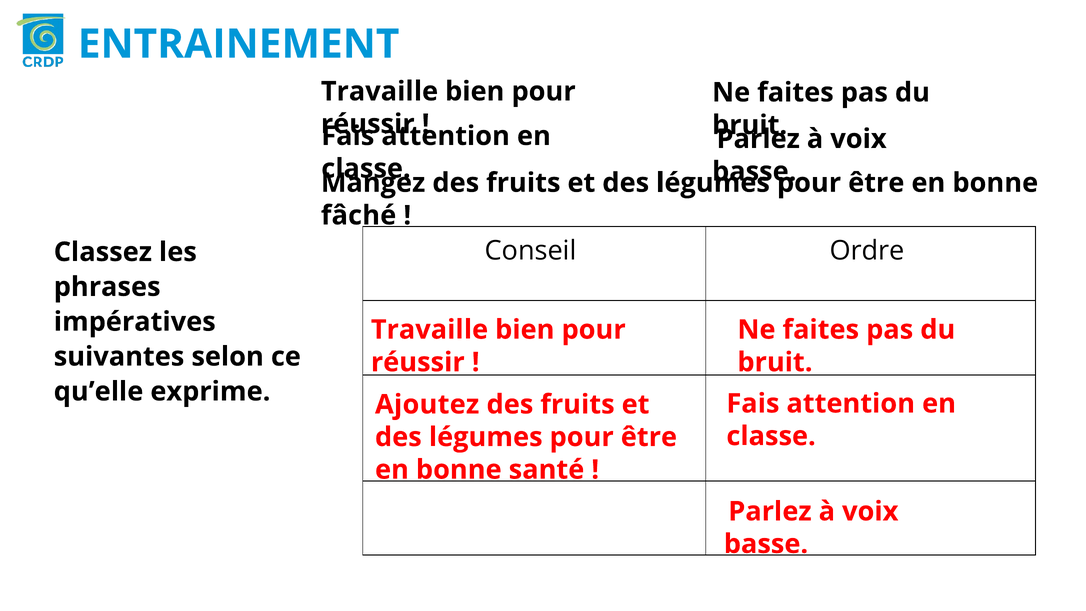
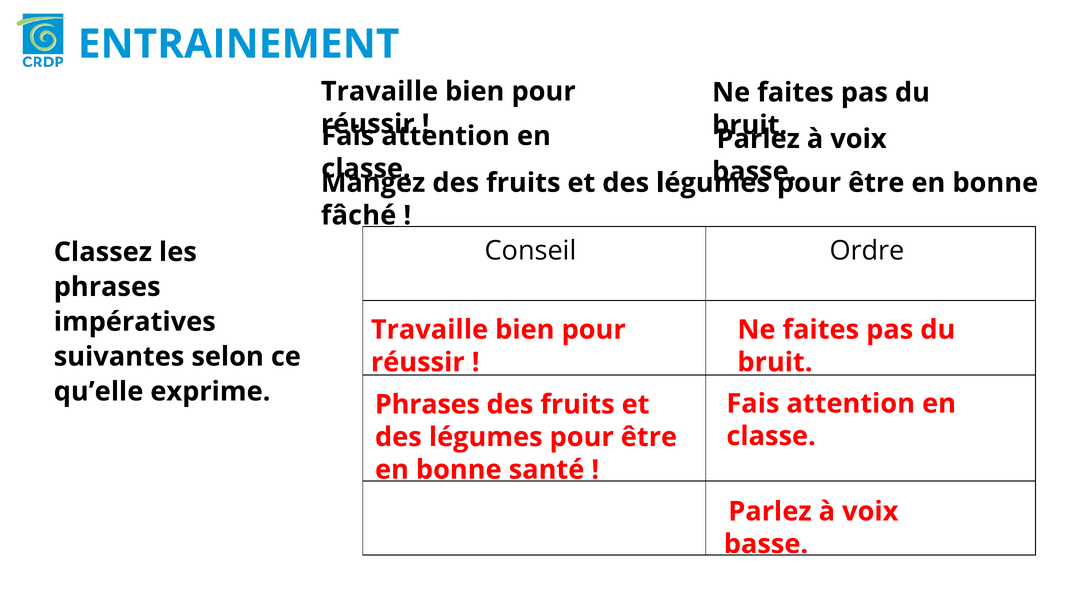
Ajoutez: Ajoutez -> Phrases (427, 404)
